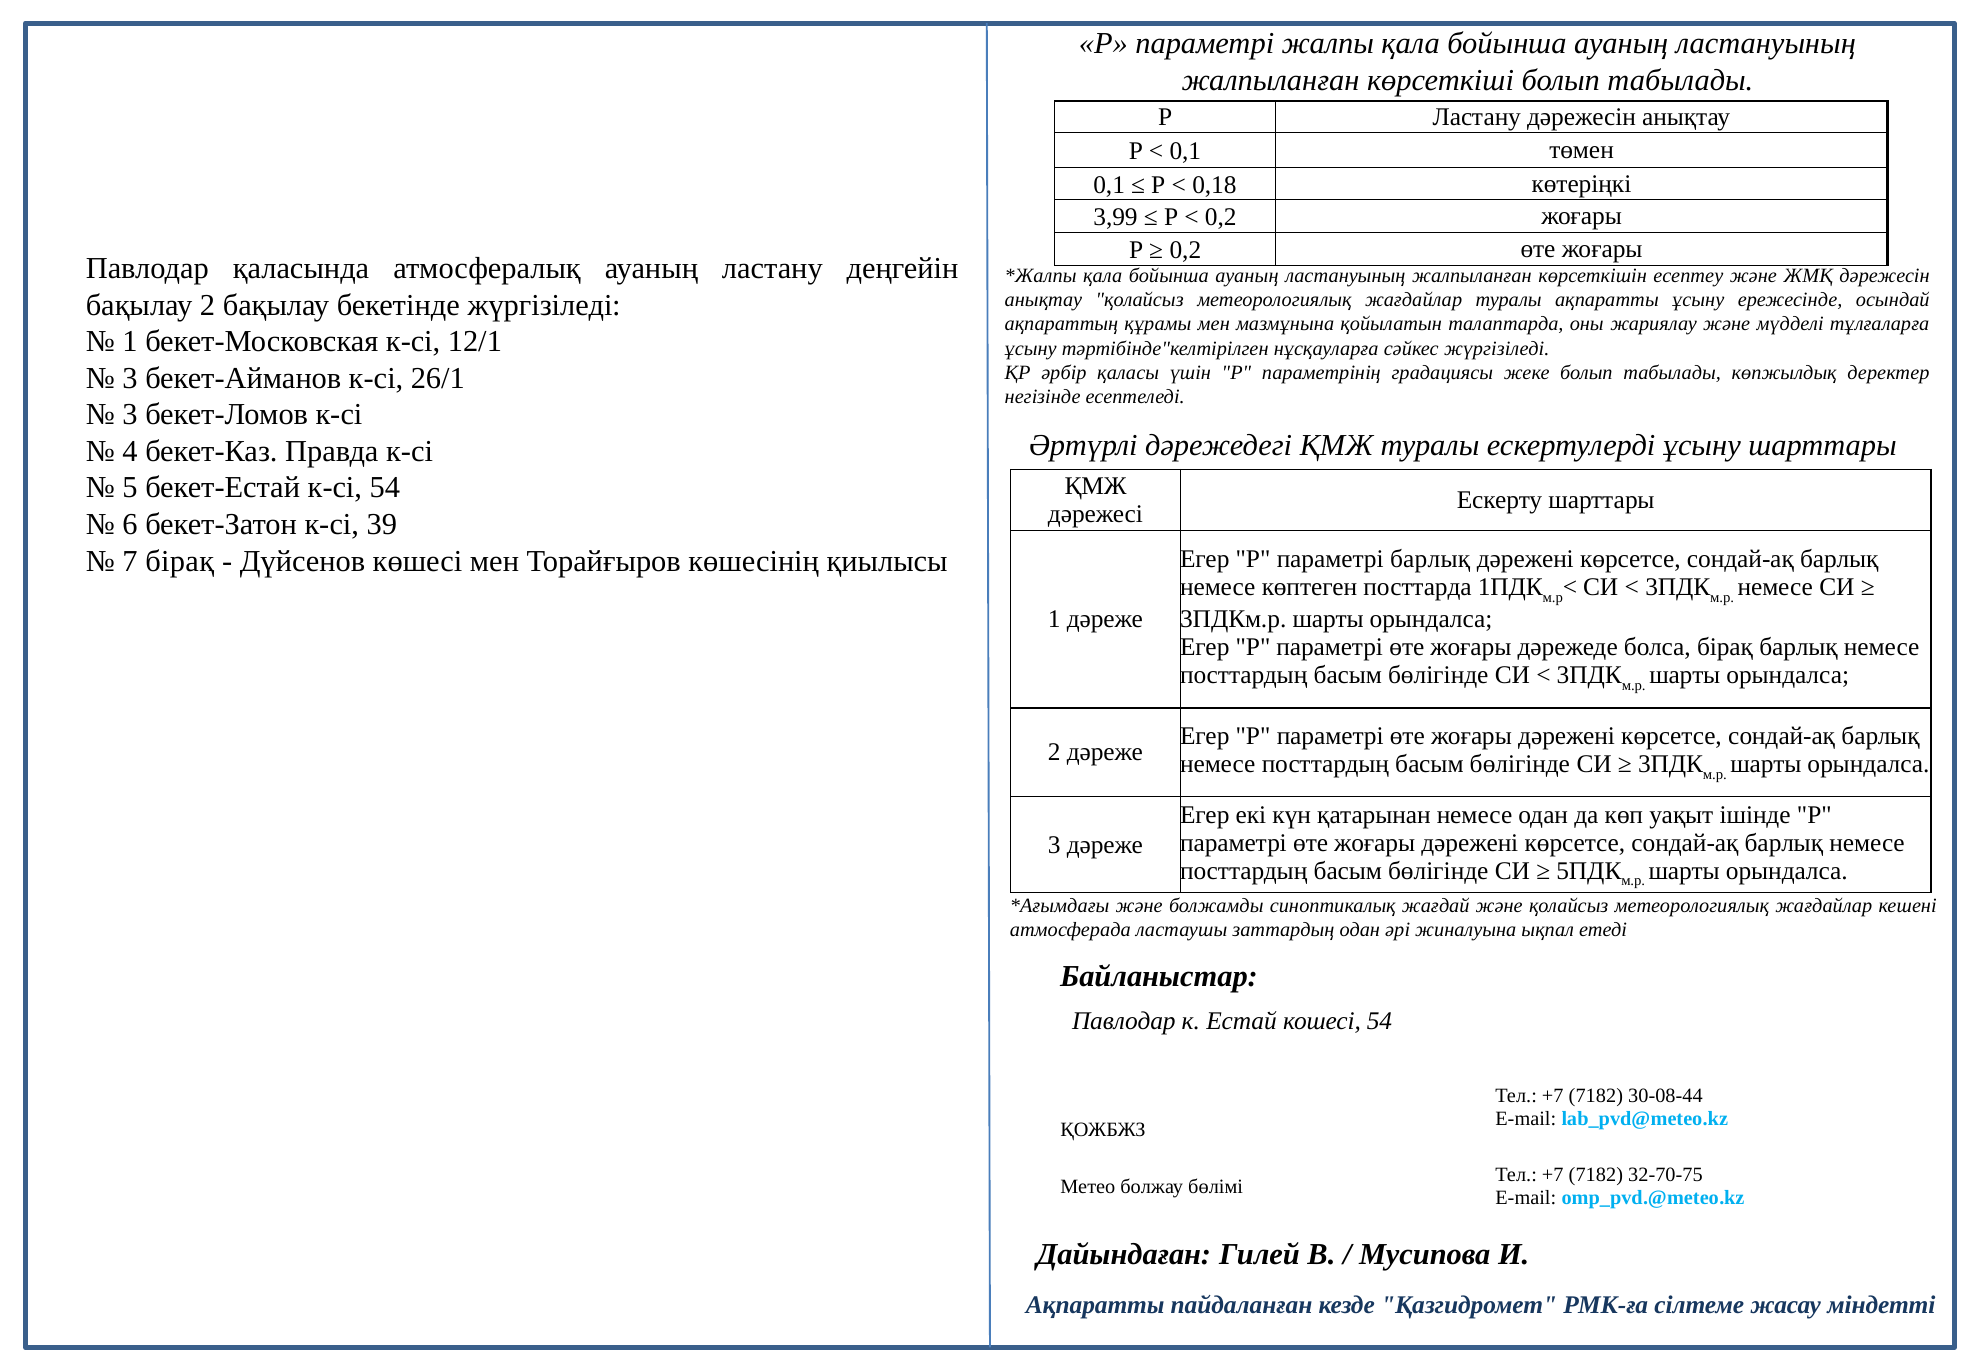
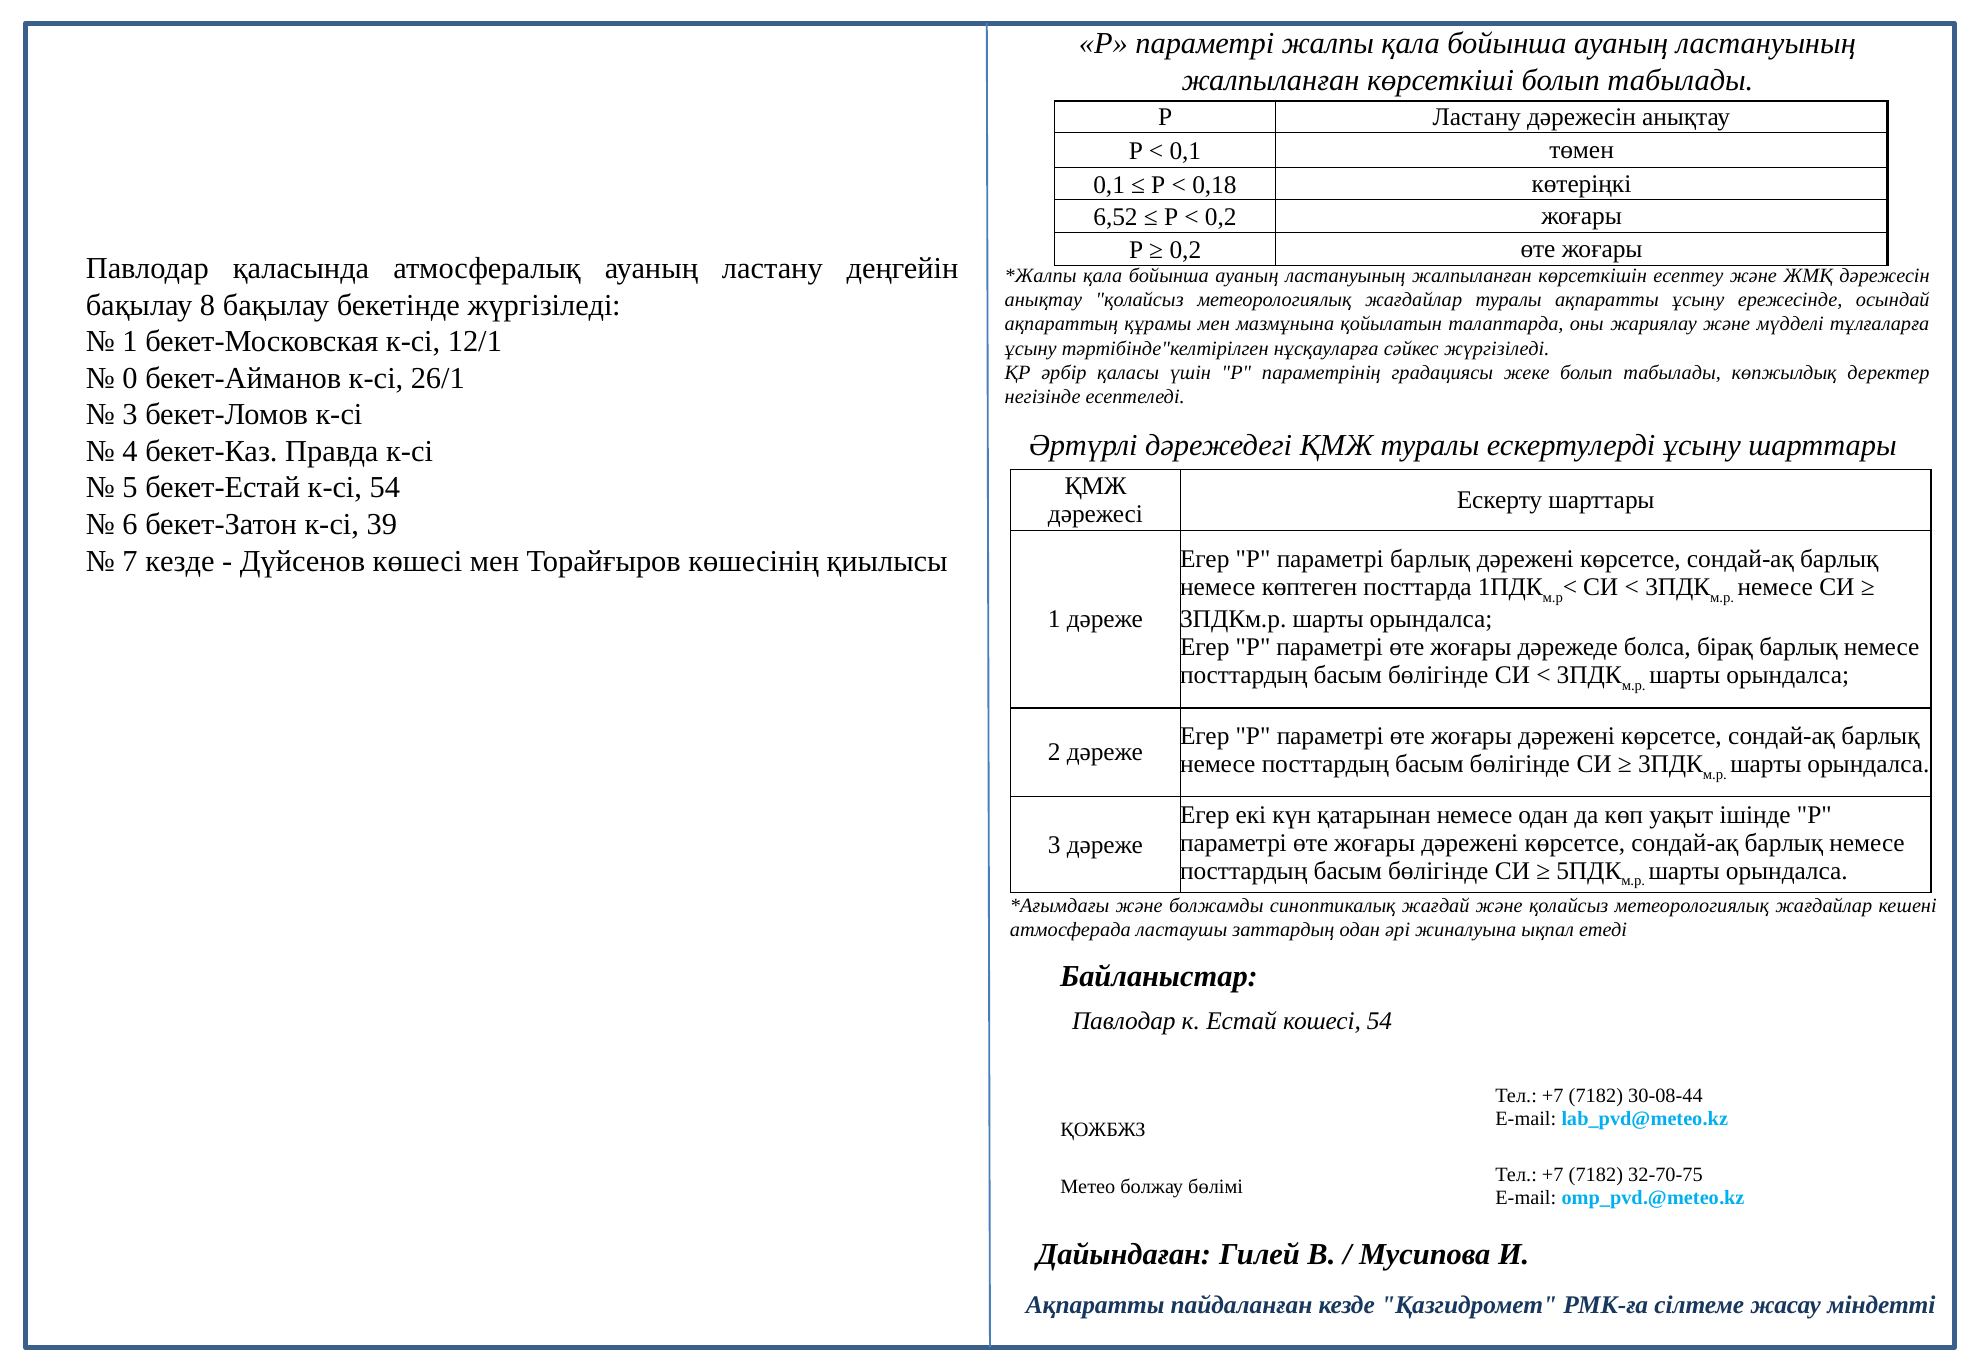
3,99: 3,99 -> 6,52 (1116, 217)
бақылау 2: 2 -> 8 (208, 305)
3: 3 -> 0 (130, 378)
7 бірақ: бірақ -> кезде (180, 561)
